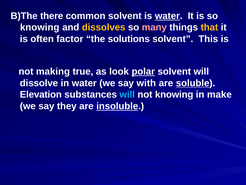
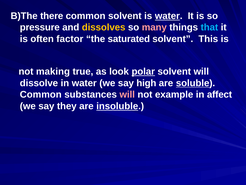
knowing: knowing -> pressure (40, 27)
that colour: yellow -> light blue (209, 27)
solutions: solutions -> saturated (129, 39)
with: with -> high (146, 83)
Elevation: Elevation -> Common (41, 94)
will colour: light blue -> pink (127, 94)
not knowing: knowing -> example (174, 94)
make: make -> affect (219, 94)
